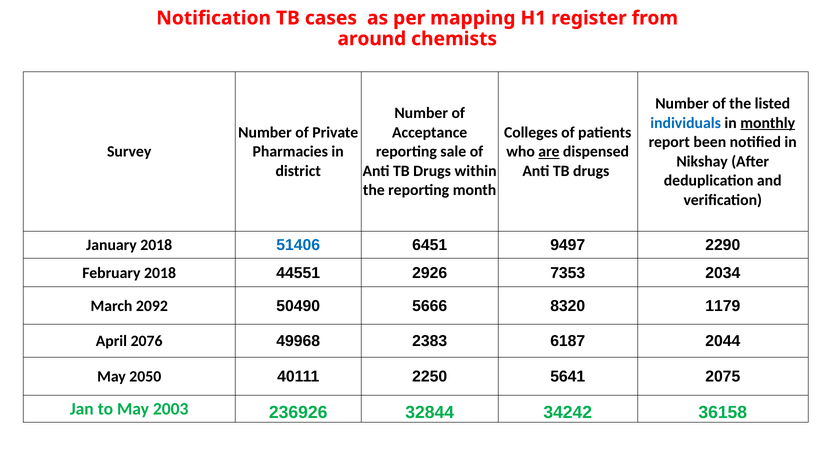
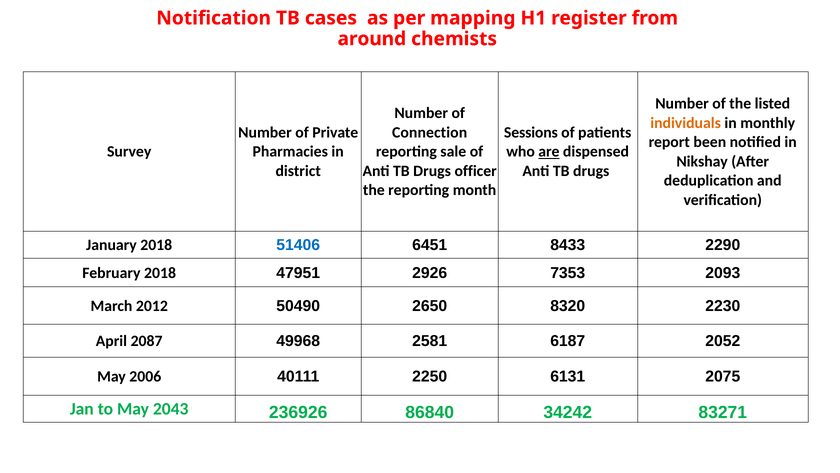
individuals colour: blue -> orange (686, 123)
monthly underline: present -> none (768, 123)
Acceptance: Acceptance -> Connection (430, 132)
Colleges: Colleges -> Sessions (531, 132)
within: within -> officer (476, 171)
9497: 9497 -> 8433 (568, 245)
44551: 44551 -> 47951 (298, 273)
2034: 2034 -> 2093 (723, 273)
2092: 2092 -> 2012 (152, 306)
5666: 5666 -> 2650 (430, 306)
1179: 1179 -> 2230 (723, 306)
2076: 2076 -> 2087 (147, 341)
2383: 2383 -> 2581 (430, 341)
2044: 2044 -> 2052 (723, 341)
2050: 2050 -> 2006 (145, 376)
5641: 5641 -> 6131 (568, 376)
2003: 2003 -> 2043 (171, 409)
32844: 32844 -> 86840 (430, 412)
36158: 36158 -> 83271 (723, 412)
